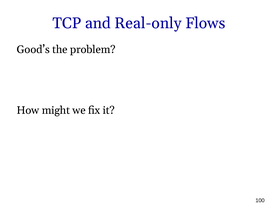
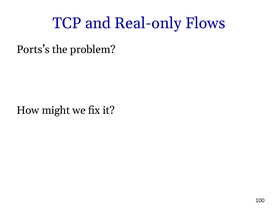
Good’s: Good’s -> Ports’s (33, 49)
